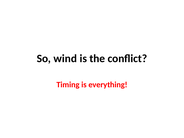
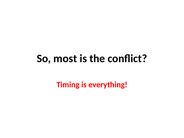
wind: wind -> most (65, 58)
